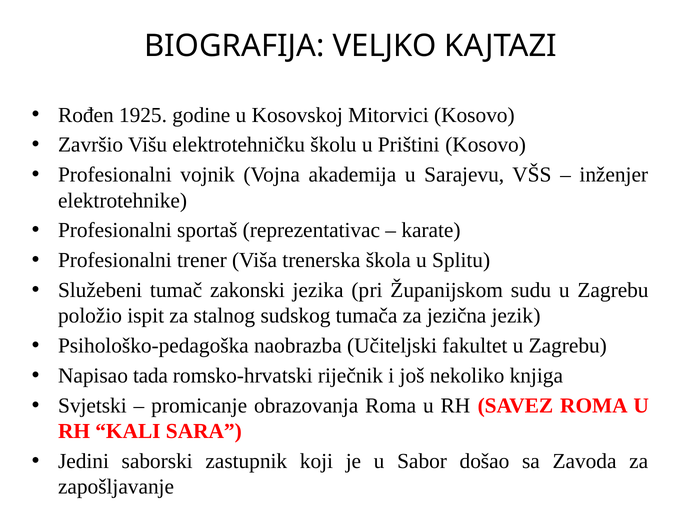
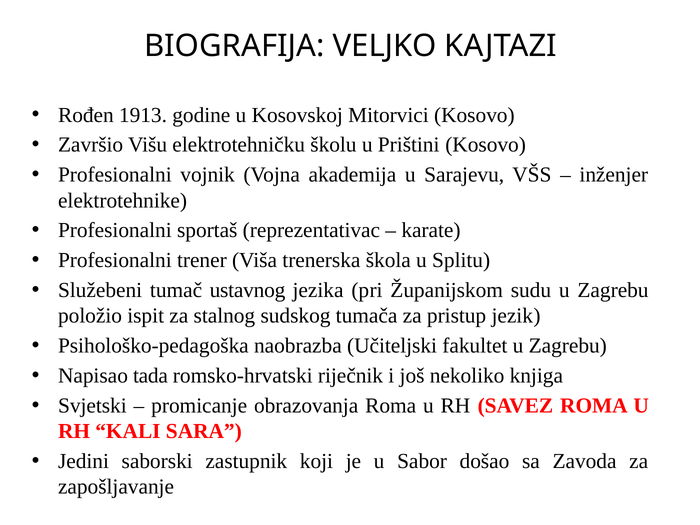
1925: 1925 -> 1913 (143, 115)
zakonski: zakonski -> ustavnog (247, 290)
jezična: jezična -> pristup (457, 316)
